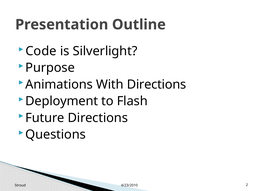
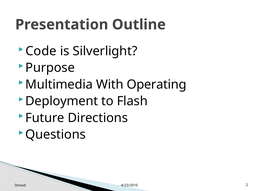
Animations: Animations -> Multimedia (59, 84)
With Directions: Directions -> Operating (157, 84)
